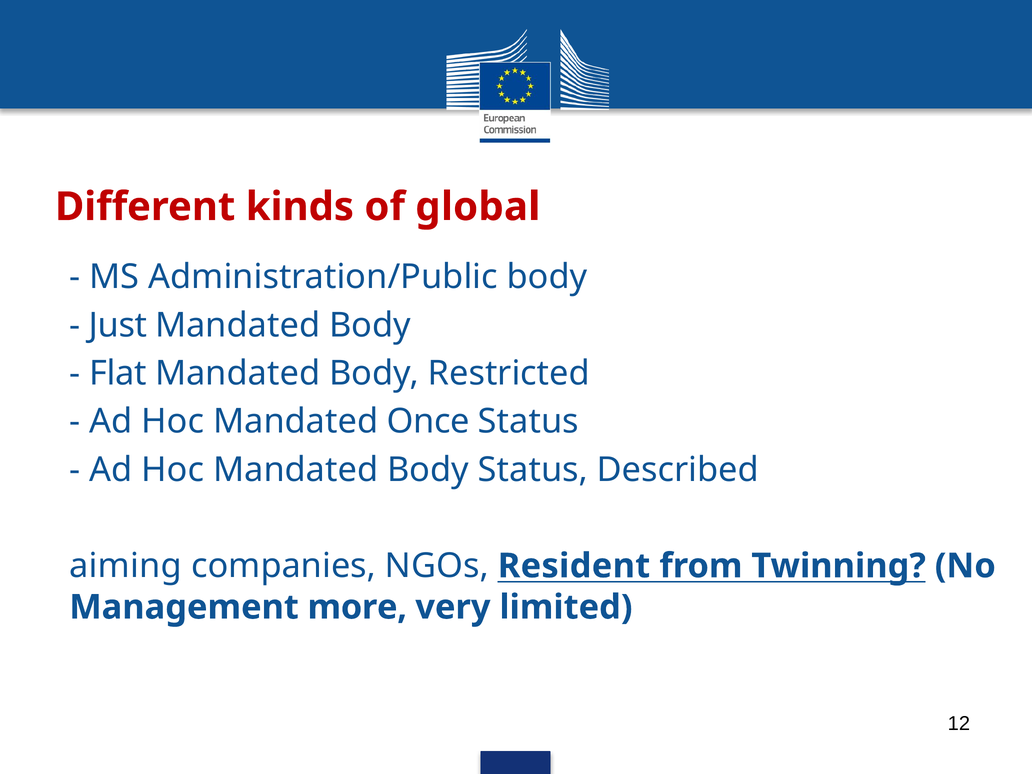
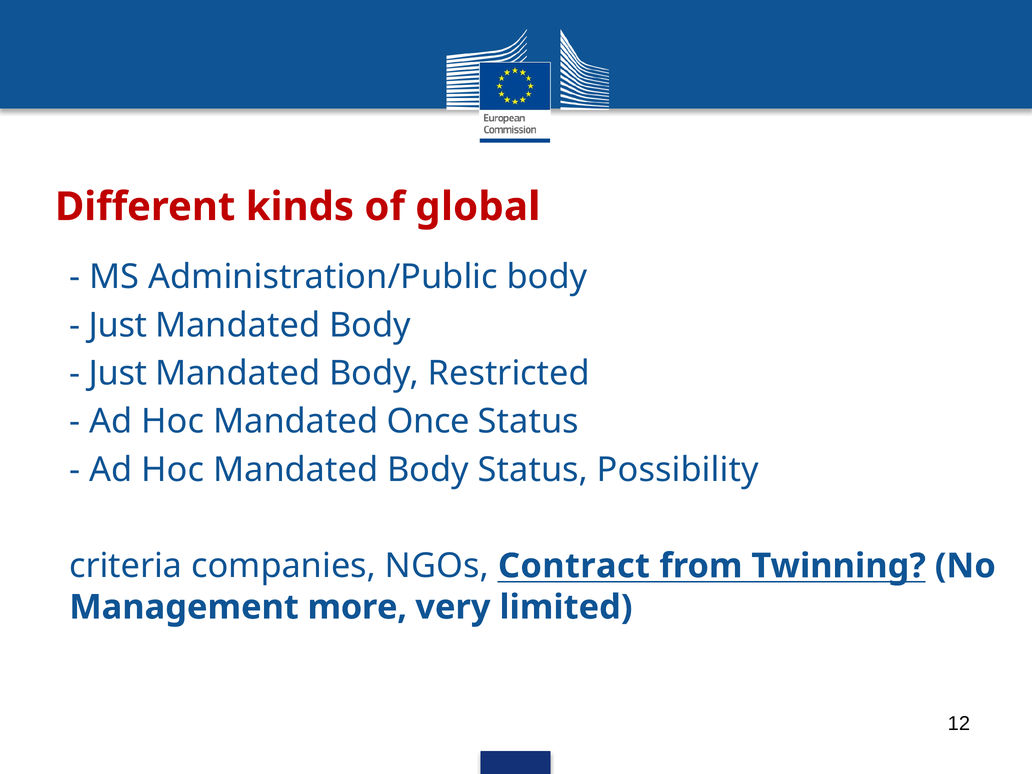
Flat: Flat -> Just (118, 373)
Described: Described -> Possibility (678, 470)
aiming: aiming -> criteria (126, 566)
Resident: Resident -> Contract (574, 566)
